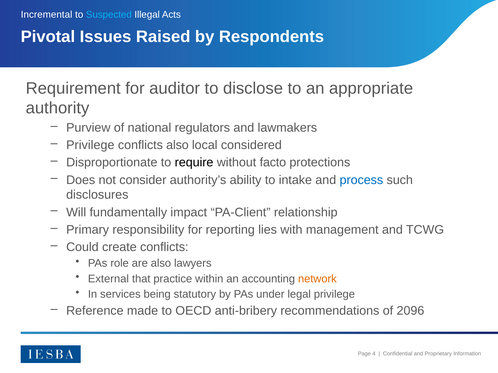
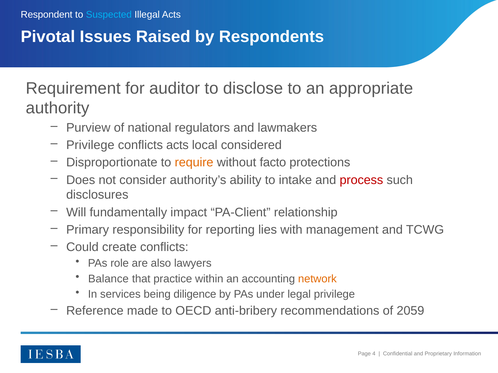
Incremental: Incremental -> Respondent (47, 15)
conflicts also: also -> acts (177, 145)
require colour: black -> orange (194, 163)
process colour: blue -> red (361, 180)
External: External -> Balance (108, 279)
statutory: statutory -> diligence (195, 295)
2096: 2096 -> 2059 (410, 311)
